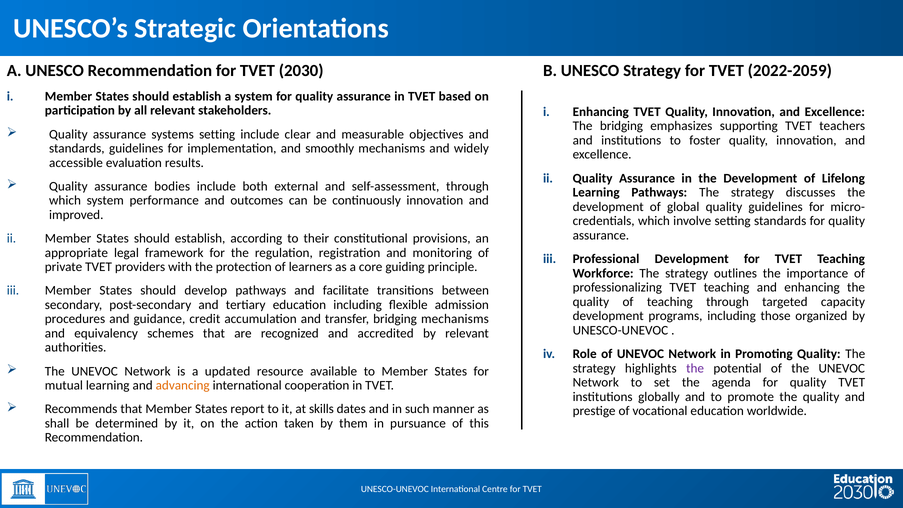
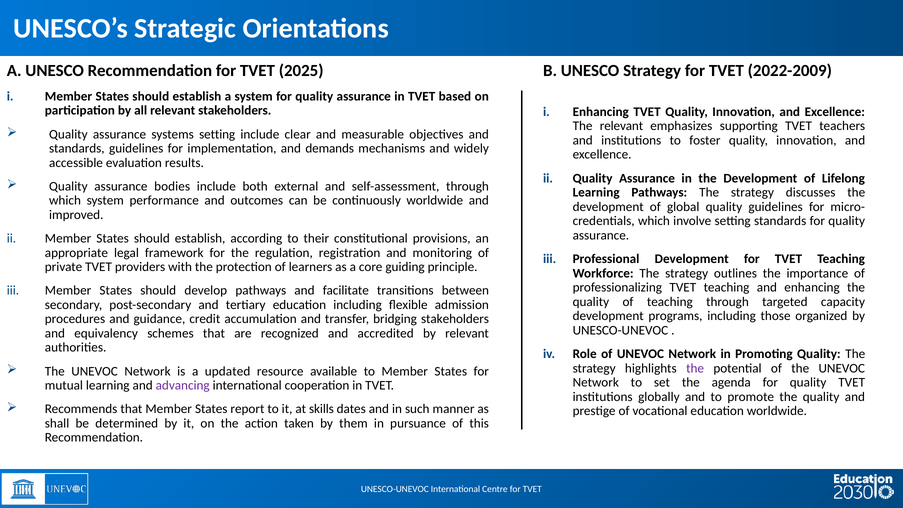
2022-2059: 2022-2059 -> 2022-2009 (790, 71)
2030: 2030 -> 2025 (301, 71)
The bridging: bridging -> relevant (622, 126)
smoothly: smoothly -> demands (330, 148)
continuously innovation: innovation -> worldwide (435, 201)
bridging mechanisms: mechanisms -> stakeholders (455, 319)
advancing colour: orange -> purple (183, 385)
